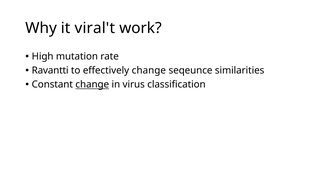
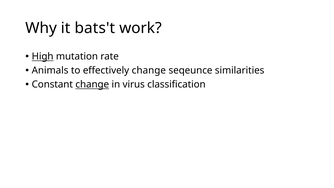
viral't: viral't -> bats't (95, 28)
High underline: none -> present (43, 56)
Ravantti: Ravantti -> Animals (50, 70)
